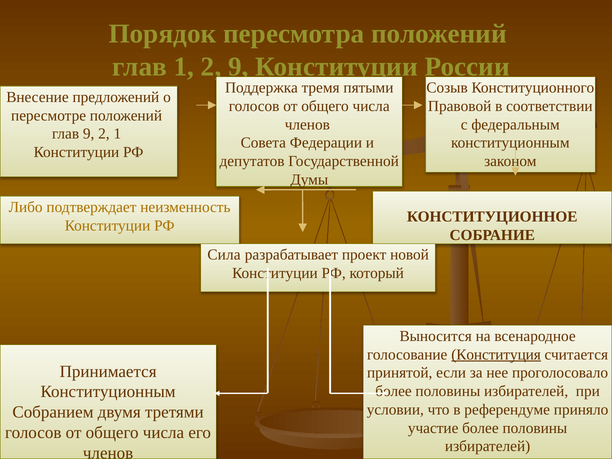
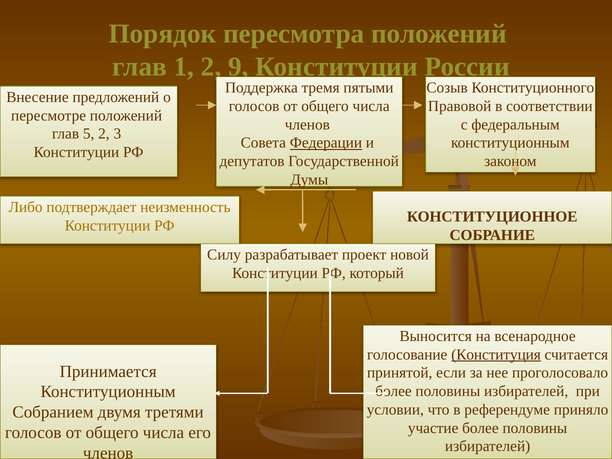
глав 9: 9 -> 5 (89, 134)
2 1: 1 -> 3 (117, 134)
Федерации underline: none -> present (326, 143)
Сила: Сила -> Силу (224, 255)
